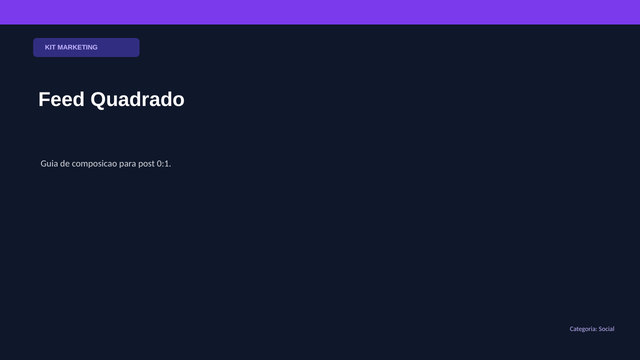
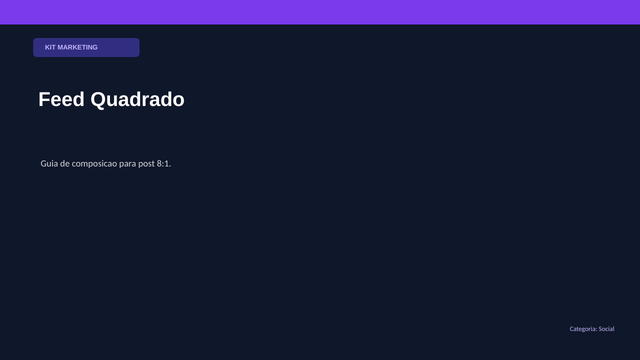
0:1: 0:1 -> 8:1 (164, 164)
